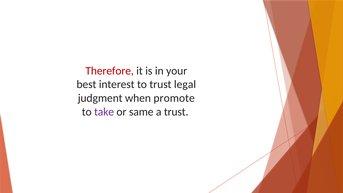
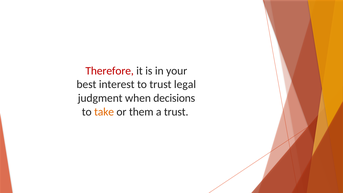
promote: promote -> decisions (174, 98)
take colour: purple -> orange (104, 112)
same: same -> them (141, 112)
